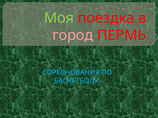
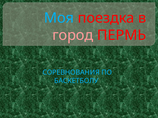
Моя colour: light green -> light blue (59, 18)
